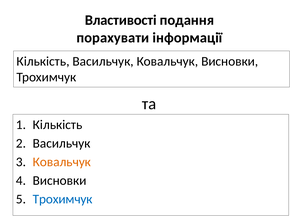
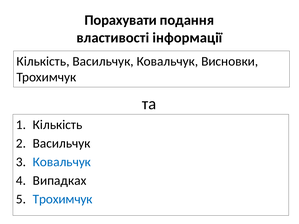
Властивості: Властивості -> Порахувати (121, 20)
порахувати: порахувати -> властивості (113, 38)
Ковальчук colour: orange -> blue (62, 162)
Висновки: Висновки -> Випадках (60, 181)
